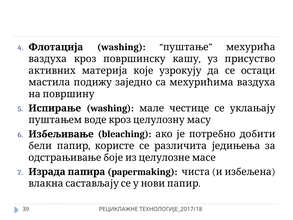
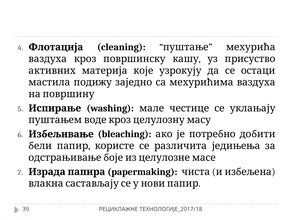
washing: washing -> cleaning (121, 47)
